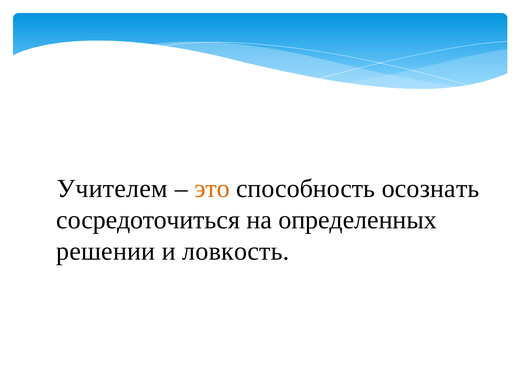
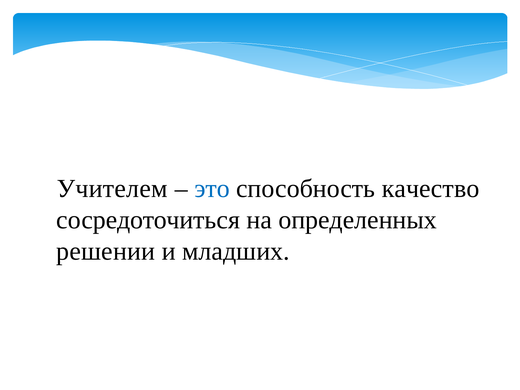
это colour: orange -> blue (212, 189)
осознать: осознать -> качество (431, 189)
ловкость: ловкость -> младших (236, 251)
